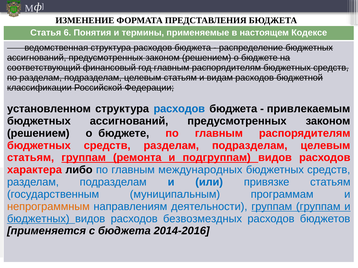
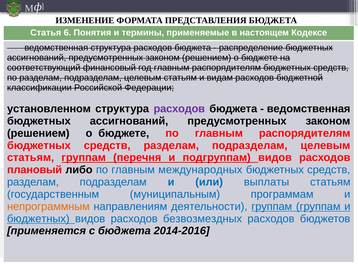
расходов colour: blue -> purple (179, 109)
привлекаемым: привлекаемым -> ведомственная (309, 109)
ремонта: ремонта -> перечня (137, 158)
характера: характера -> плановый (35, 170)
привязке: привязке -> выплаты (267, 182)
